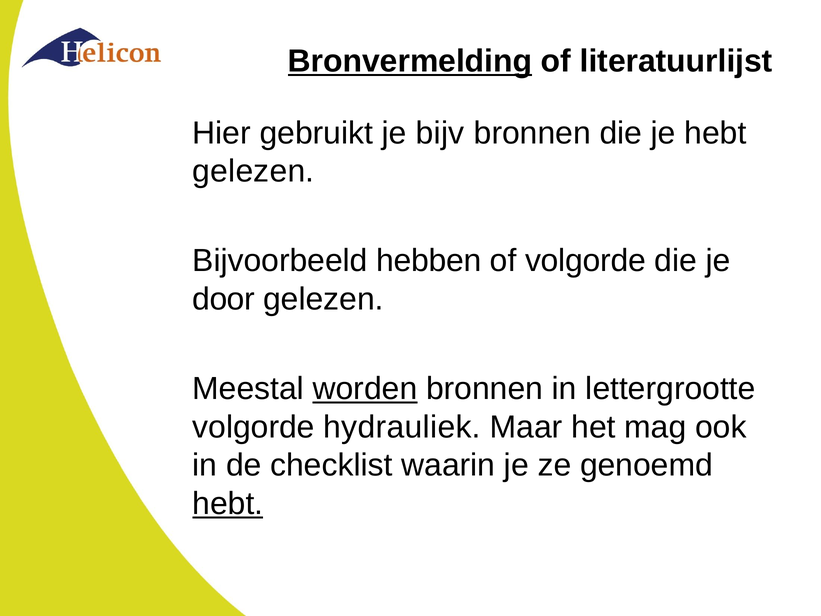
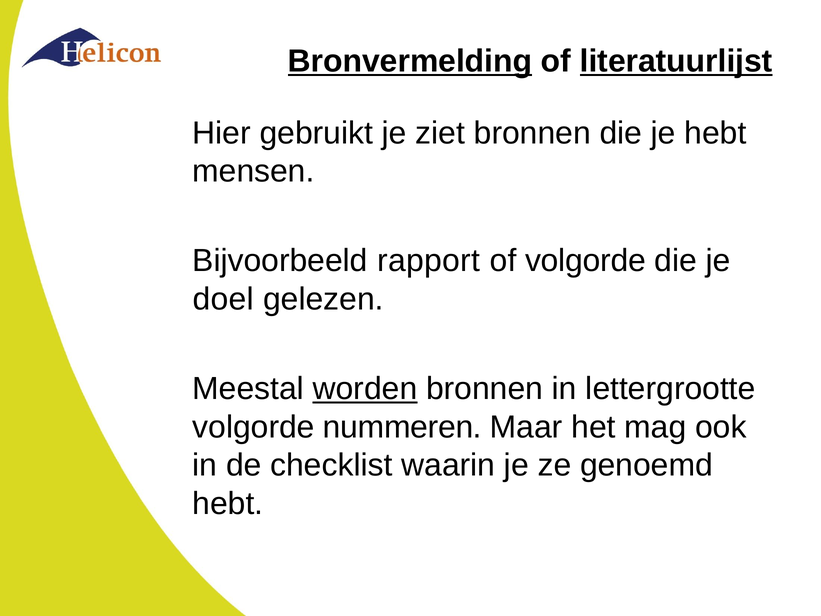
literatuurlijst underline: none -> present (676, 61)
bijv: bijv -> ziet (440, 133)
gelezen: gelezen -> mensen (253, 171)
hebben: hebben -> rapport (429, 261)
door: door -> doel (223, 299)
hydrauliek: hydrauliek -> nummeren (402, 427)
hebt underline: present -> none (228, 504)
